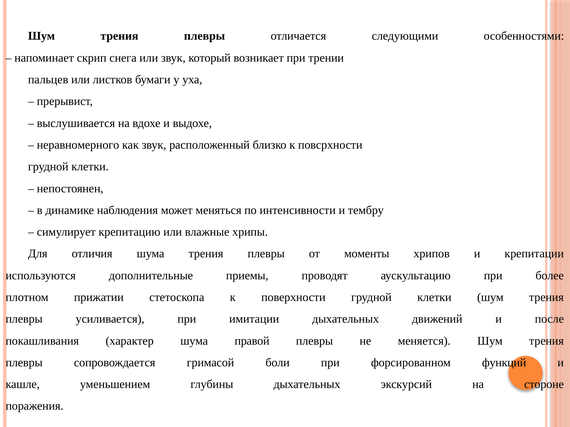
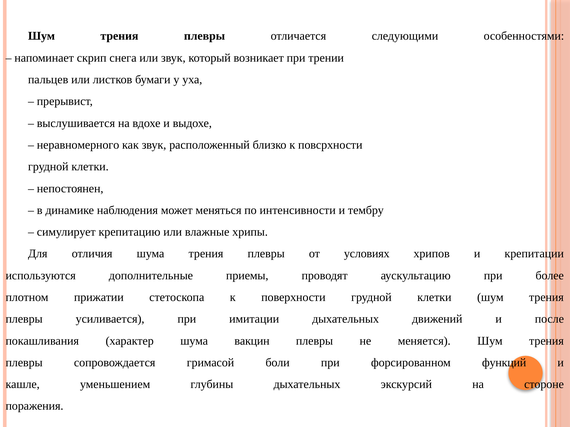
моменты: моменты -> условиях (367, 254)
правой: правой -> вакцин (252, 341)
